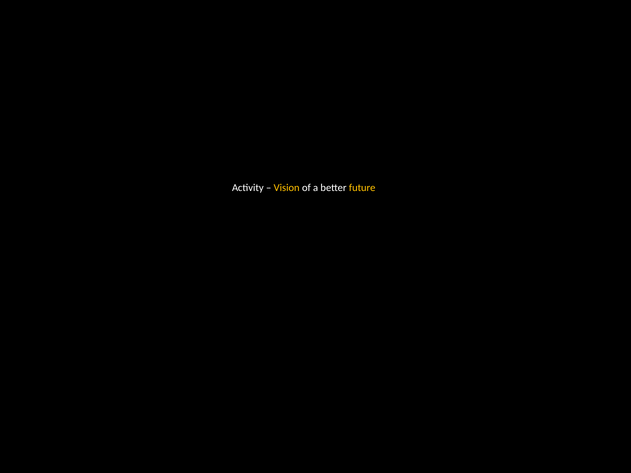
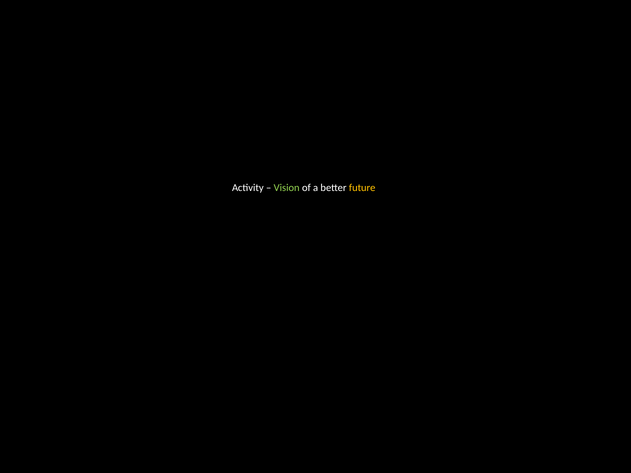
Vision colour: yellow -> light green (287, 188)
